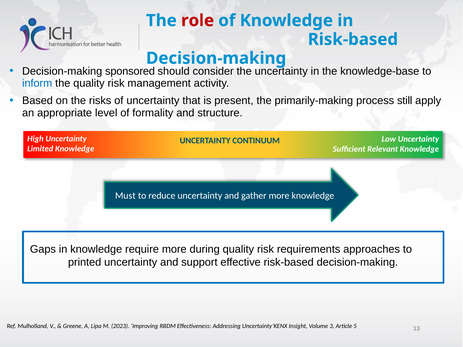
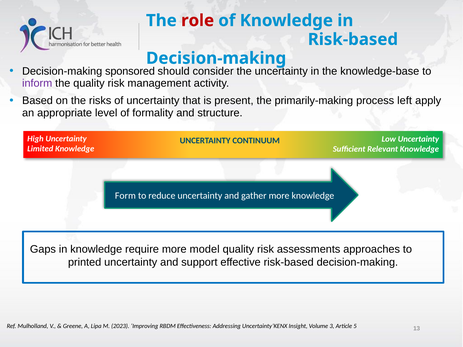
inform colour: blue -> purple (37, 83)
still: still -> left (405, 101)
Must: Must -> Form (125, 196)
during: during -> model (205, 249)
requirements: requirements -> assessments (309, 249)
